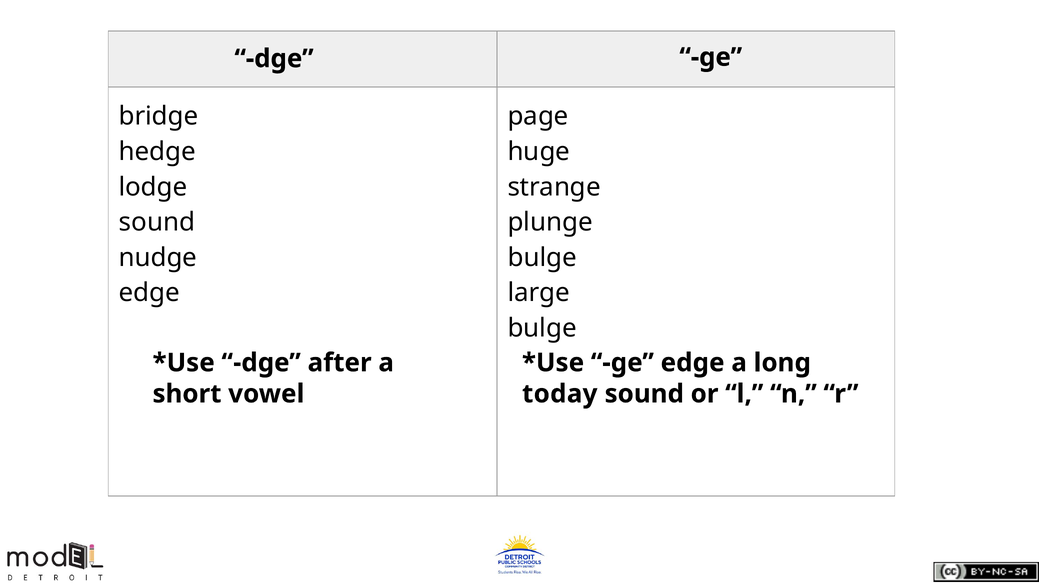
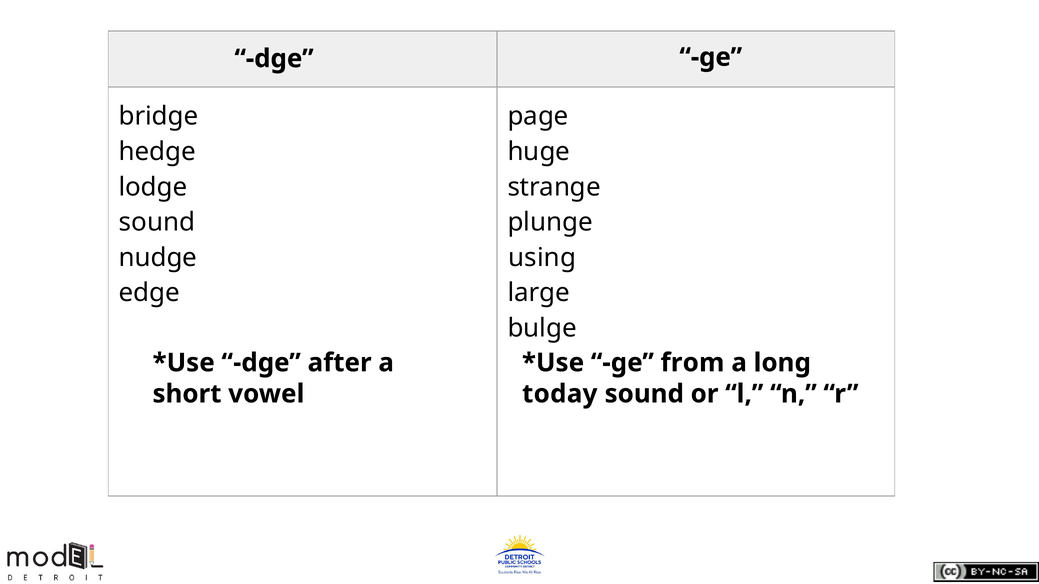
bulge: bulge -> using (542, 258)
ge edge: edge -> from (692, 363)
